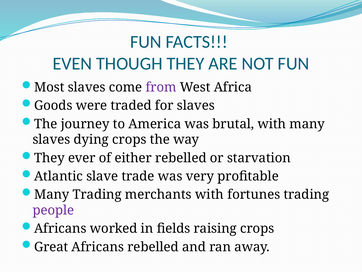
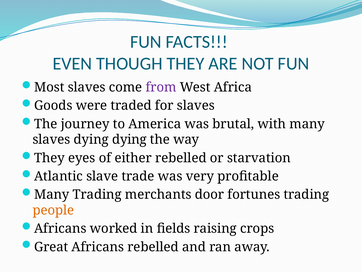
dying crops: crops -> dying (129, 139)
ever: ever -> eyes (82, 158)
merchants with: with -> door (209, 194)
people colour: purple -> orange (53, 210)
